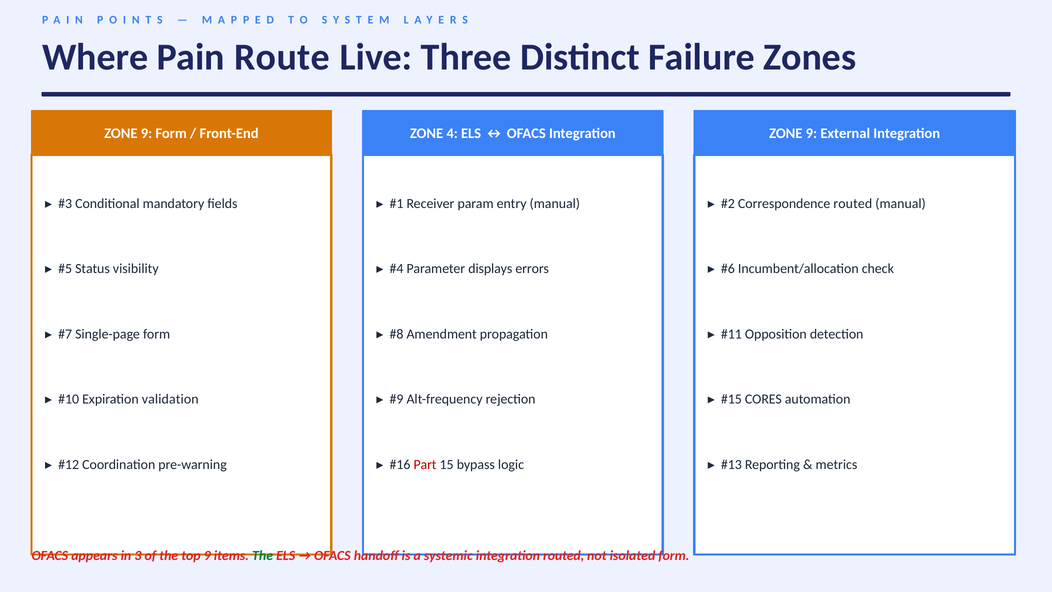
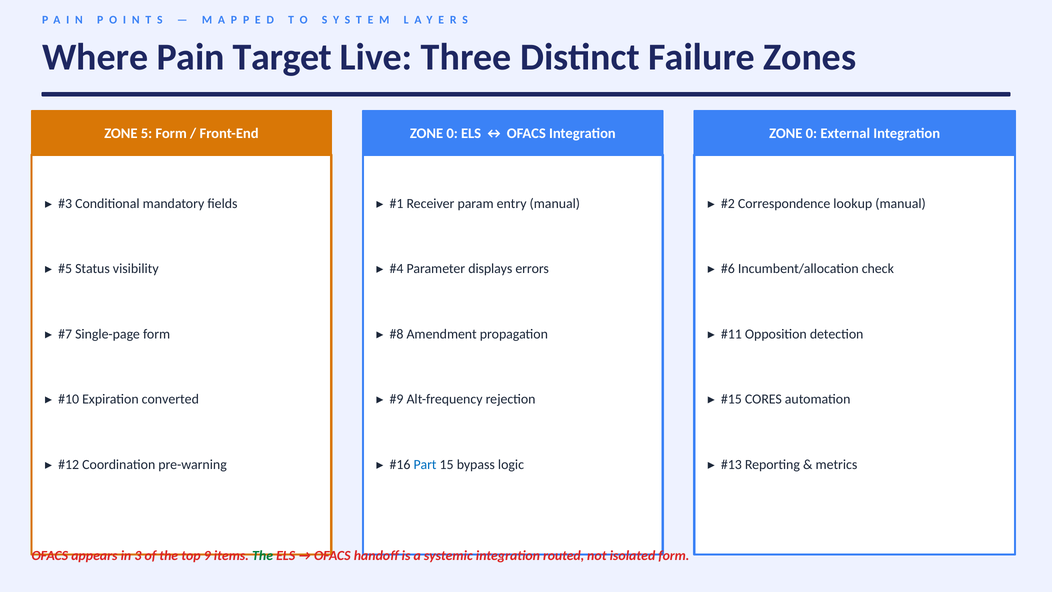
Route: Route -> Target (282, 57)
9: 9 -> 5 (146, 134)
4: 4 -> 0 (452, 134)
9: 9 -> 0 (811, 134)
Correspondence routed: routed -> lookup (853, 203)
validation: validation -> converted (170, 399)
Part colour: red -> blue (425, 464)
